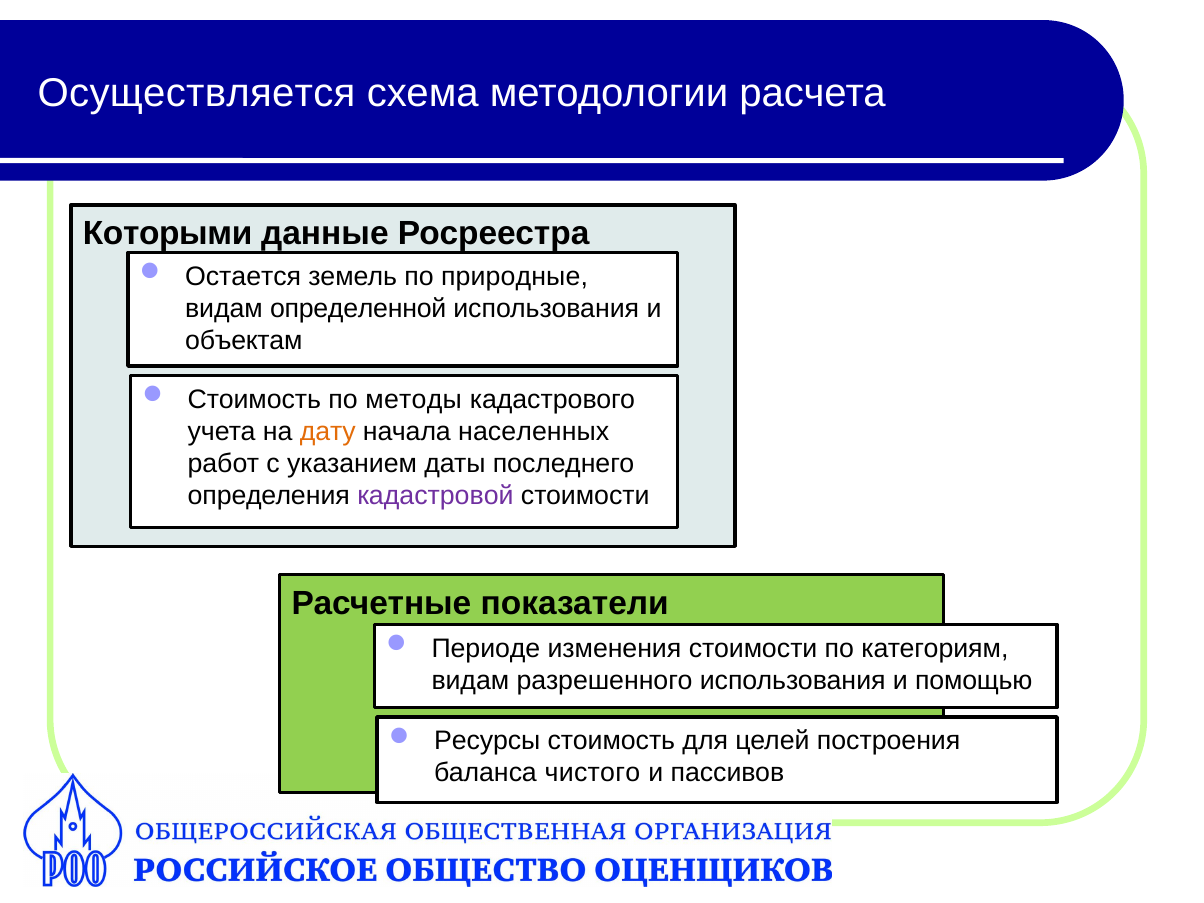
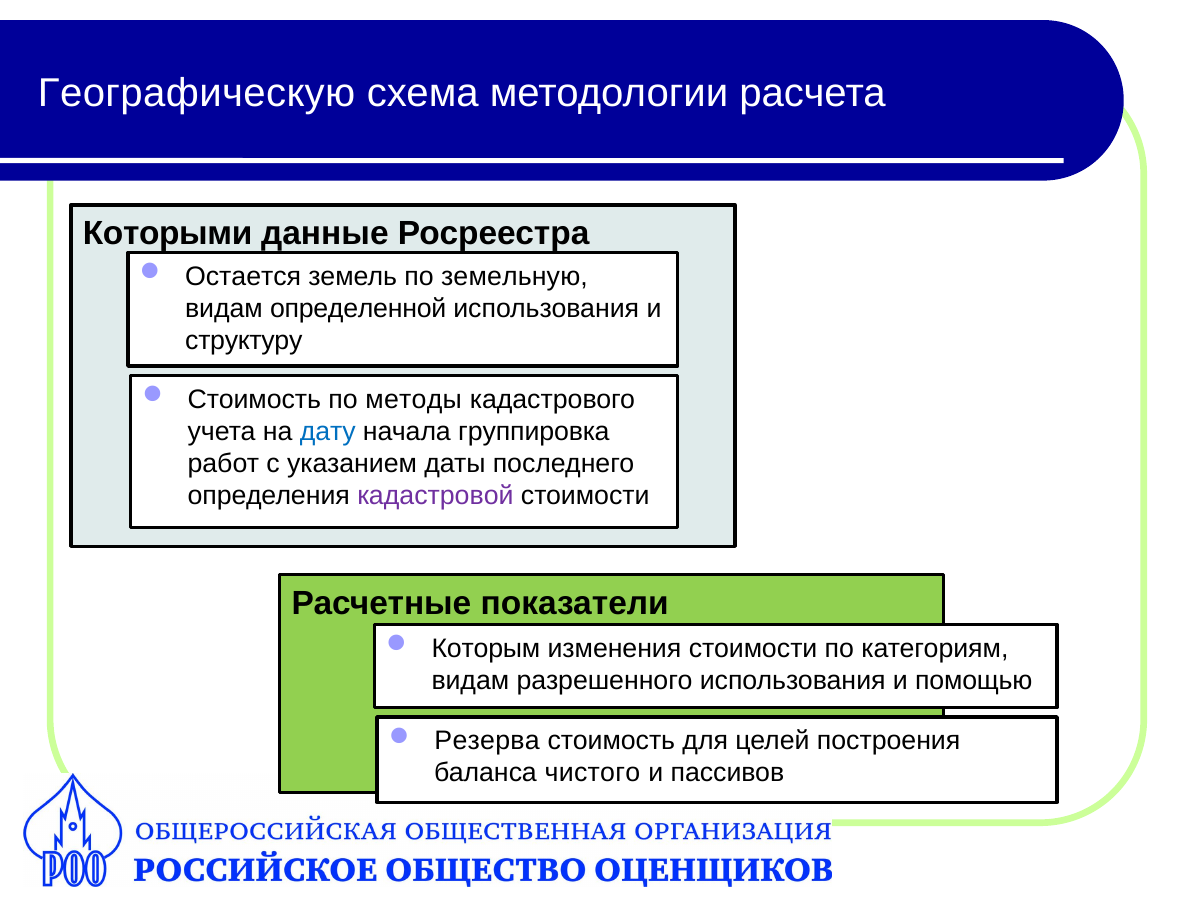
Осуществляется: Осуществляется -> Географическую (197, 93)
природные: природные -> земельную (514, 276)
объектам: объектам -> структуру (244, 340)
дату colour: orange -> blue (328, 432)
населенных: населенных -> группировка (534, 432)
Периоде: Периоде -> Которым (486, 648)
Ресурсы: Ресурсы -> Резерва (487, 741)
